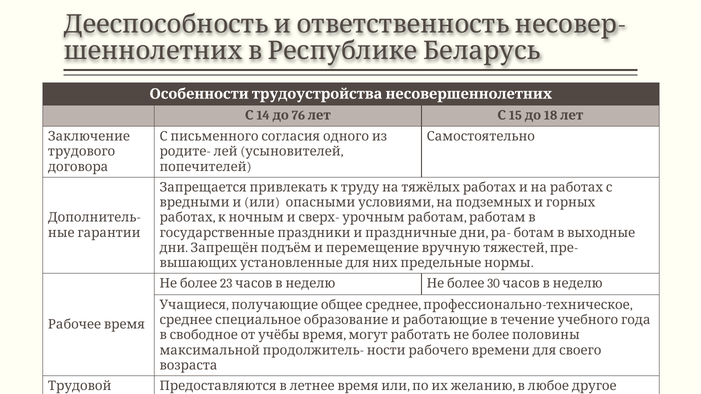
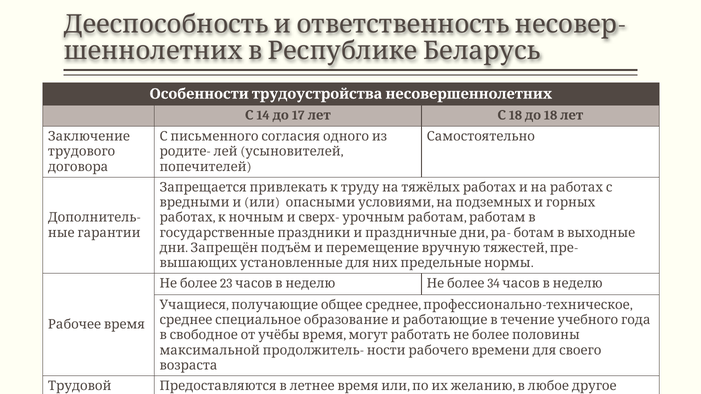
76: 76 -> 17 (298, 115)
лет 15: 15 -> 18 (516, 115)
30: 30 -> 34 (494, 284)
